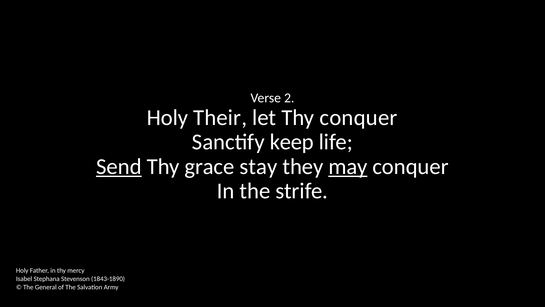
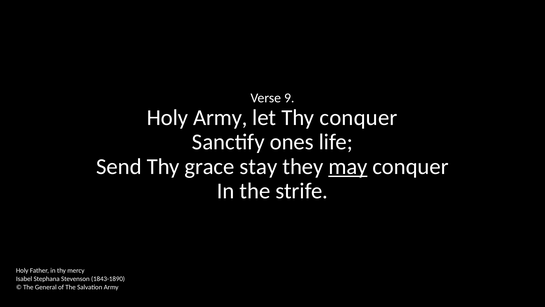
2: 2 -> 9 (289, 98)
Holy Their: Their -> Army (220, 117)
keep: keep -> ones (292, 142)
Send underline: present -> none (119, 166)
